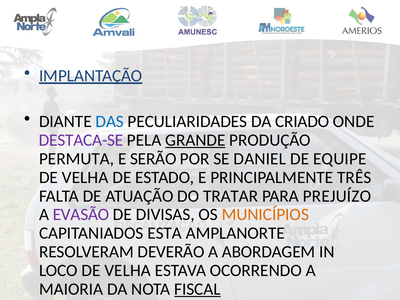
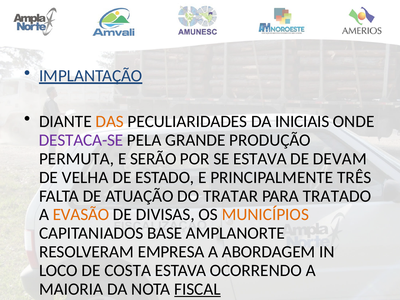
DAS colour: blue -> orange (110, 122)
CRIADO: CRIADO -> INICIAIS (302, 122)
GRANDE underline: present -> none (195, 140)
SE DANIEL: DANIEL -> ESTAVA (260, 159)
EQUIPE: EQUIPE -> DEVAM (340, 159)
PREJUÍZO: PREJUÍZO -> TRATADO (337, 196)
EVASÃO colour: purple -> orange (81, 215)
ESTA: ESTA -> BASE (165, 233)
DEVERÃO: DEVERÃO -> EMPRESA (171, 252)
LOCO DE VELHA: VELHA -> COSTA (128, 270)
